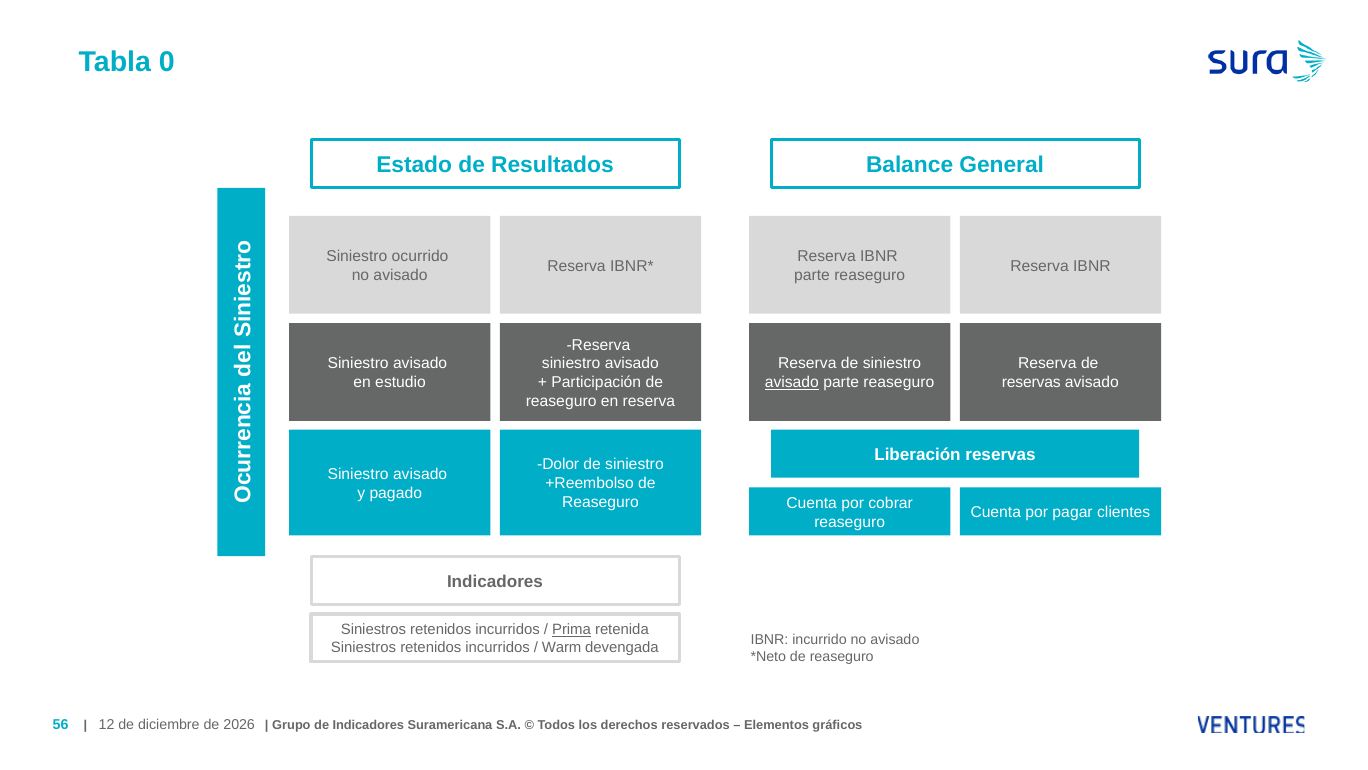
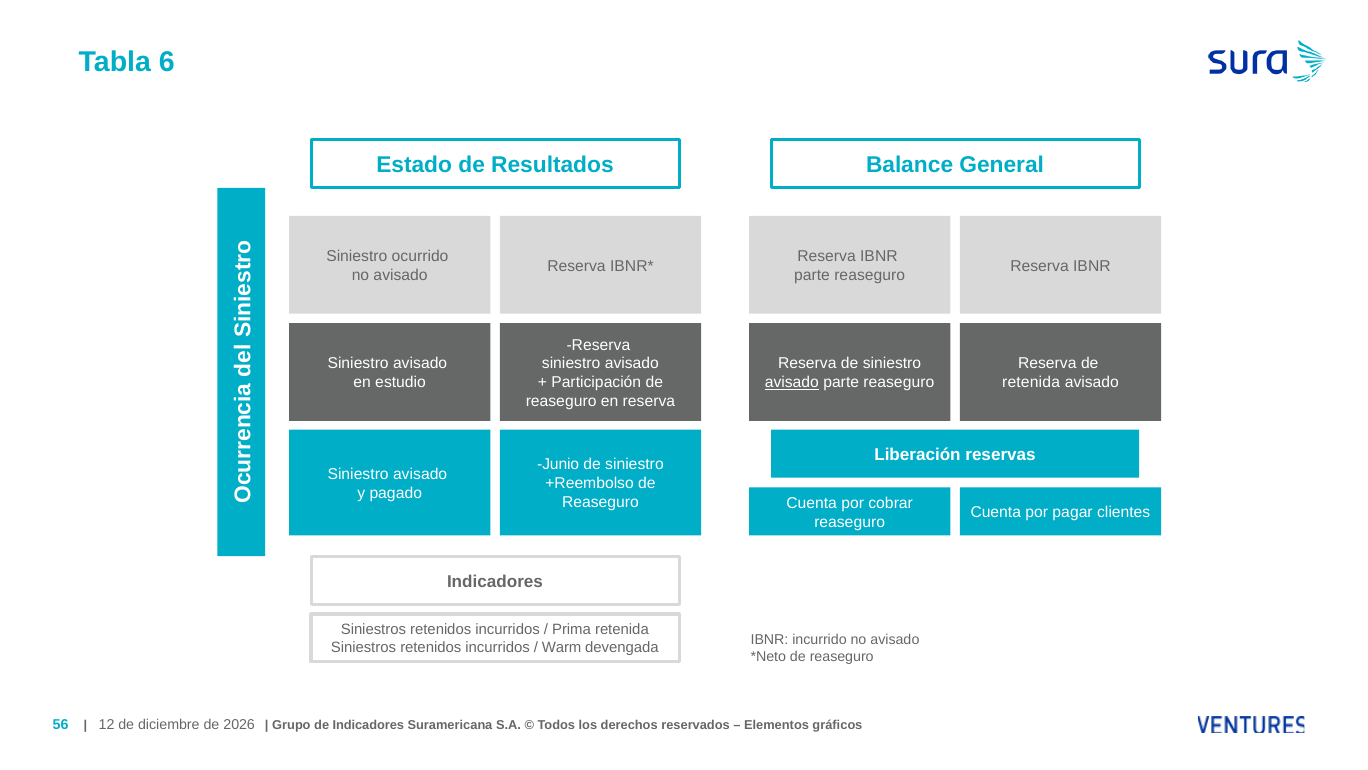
0: 0 -> 6 (167, 62)
reservas: reservas -> retenida (1031, 382)
Dolor: Dolor -> Junio (558, 465)
Prima underline: present -> none (572, 630)
